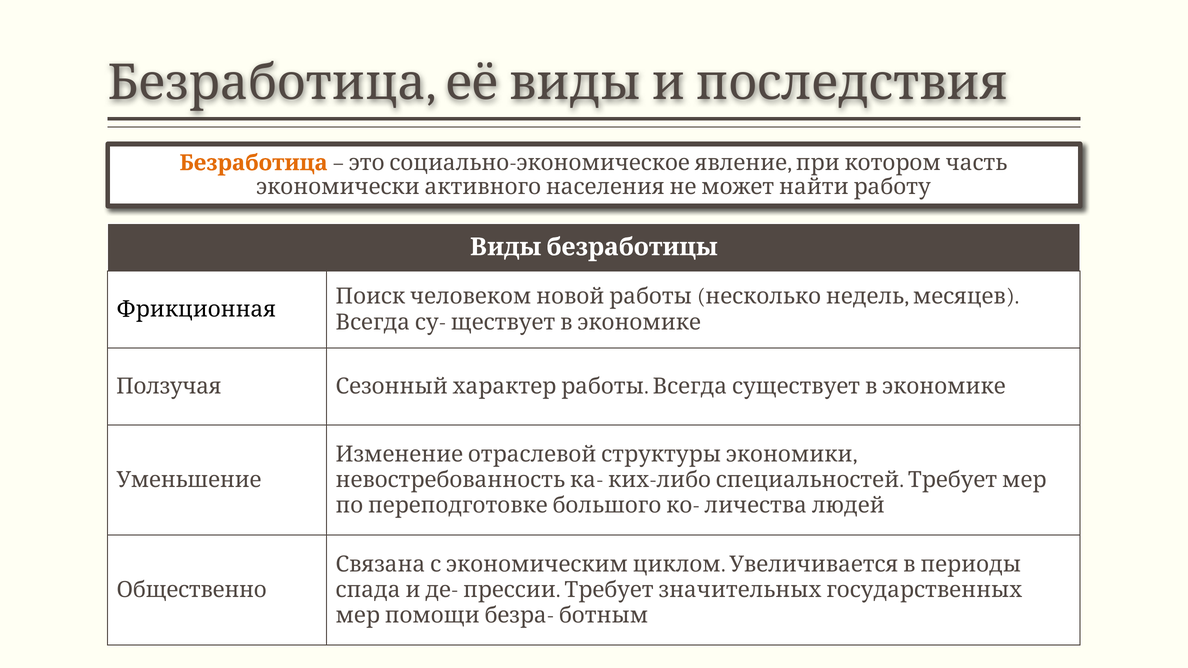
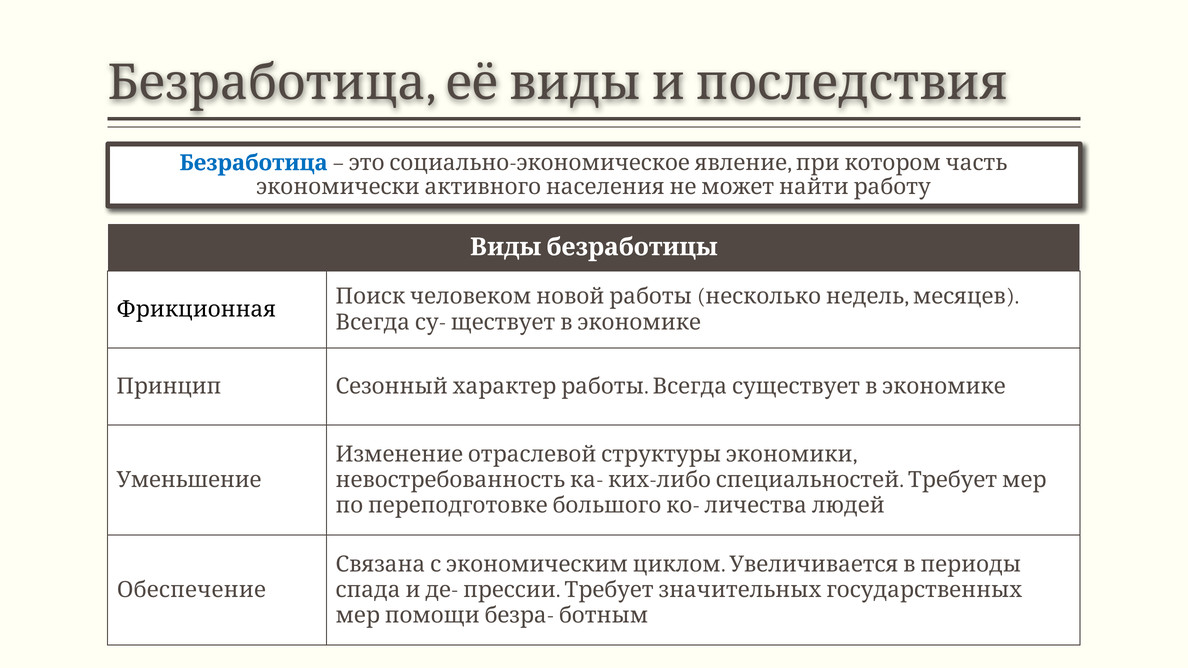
Безработица colour: orange -> blue (254, 163)
Ползучая: Ползучая -> Принцип (169, 387)
Общественно: Общественно -> Обеспечение (191, 590)
